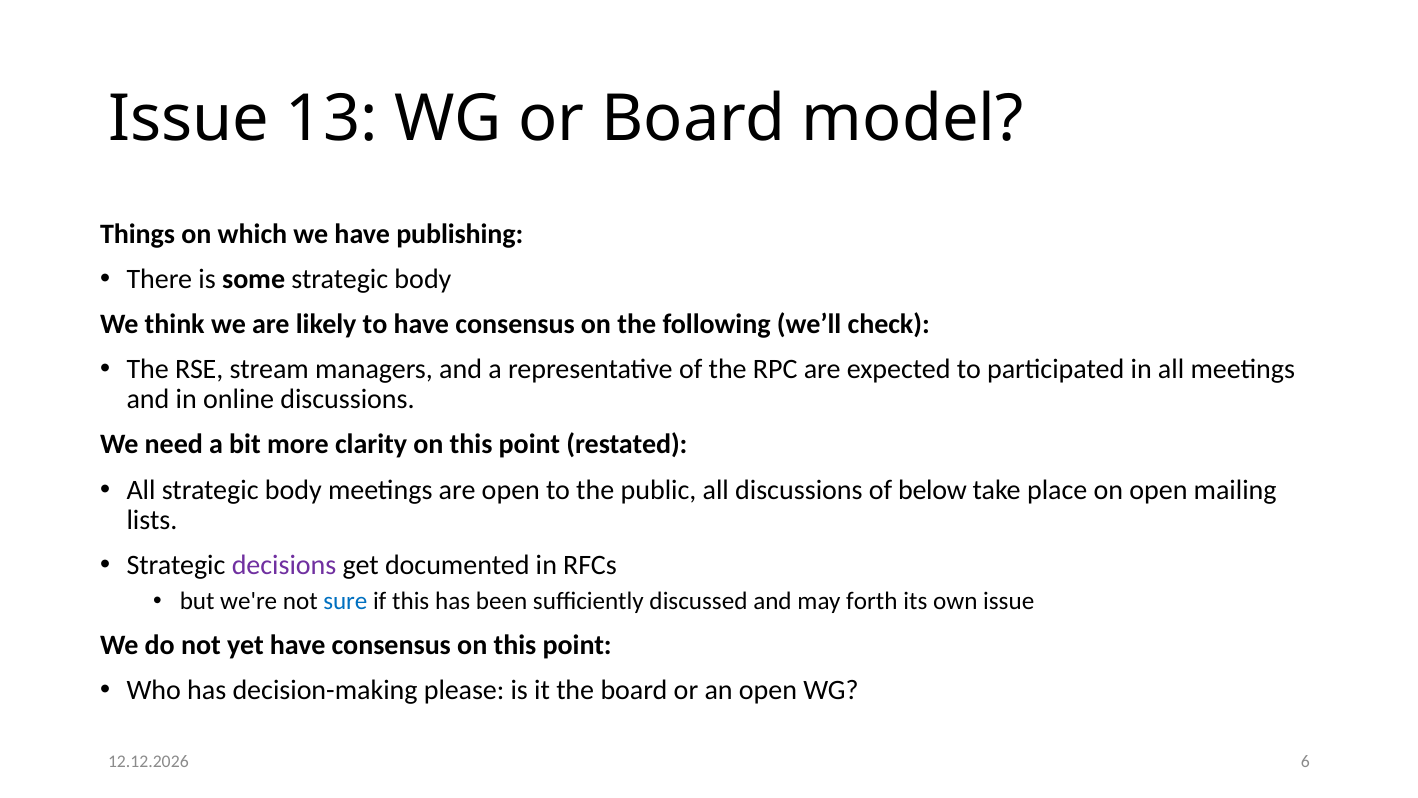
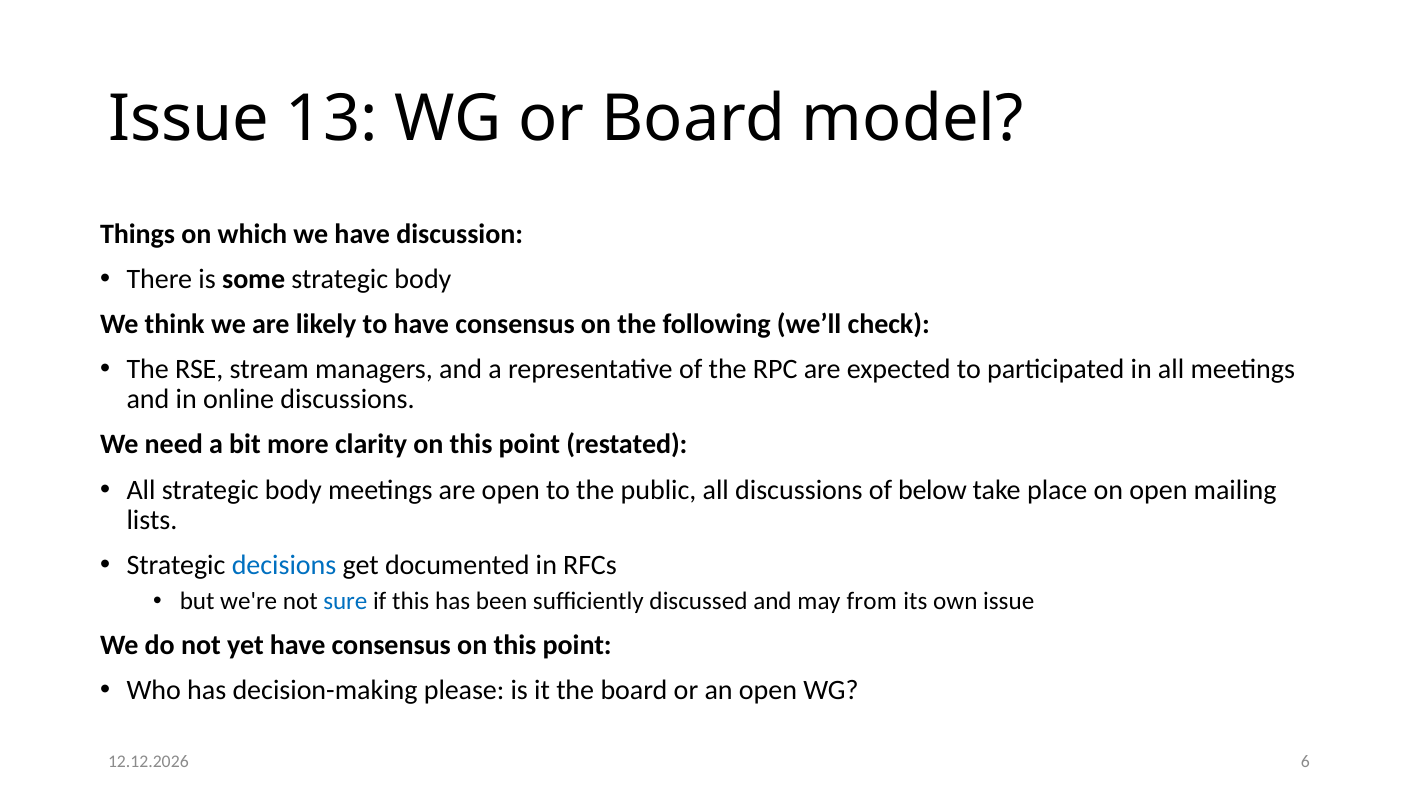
publishing: publishing -> discussion (460, 234)
decisions colour: purple -> blue (284, 565)
forth: forth -> from (872, 601)
